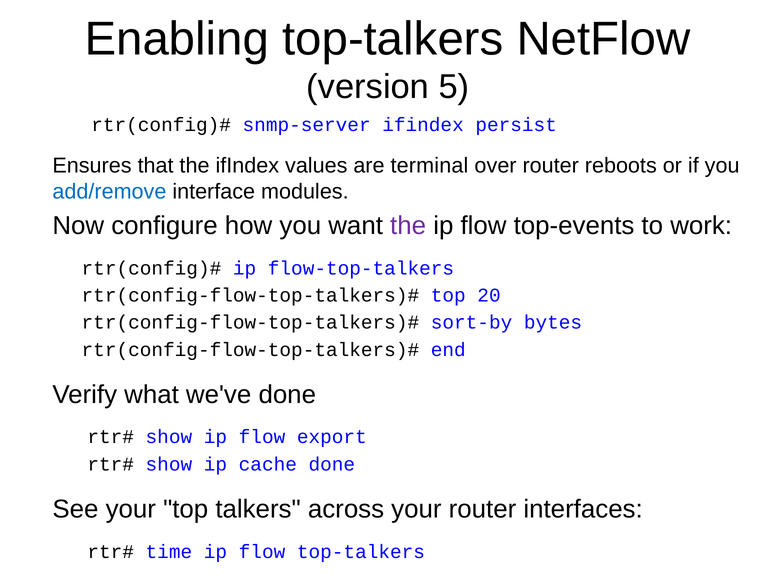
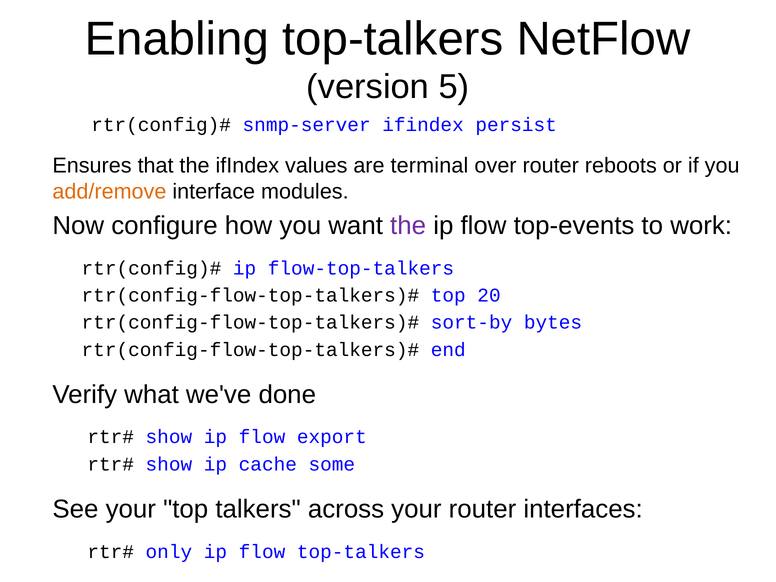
add/remove colour: blue -> orange (109, 192)
cache done: done -> some (332, 464)
time: time -> only (169, 552)
